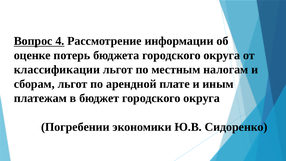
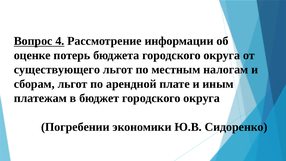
классификации: классификации -> существующего (57, 70)
